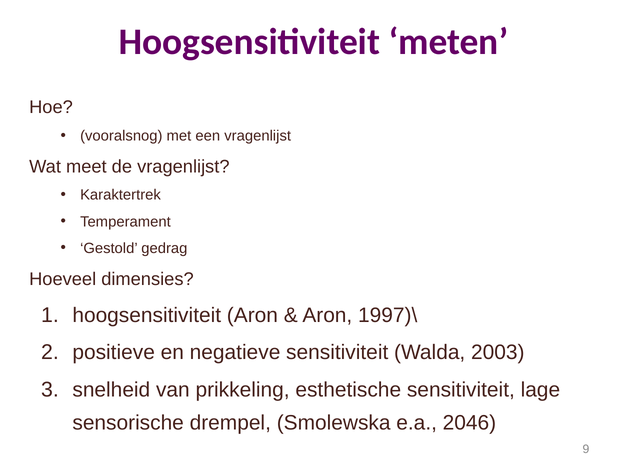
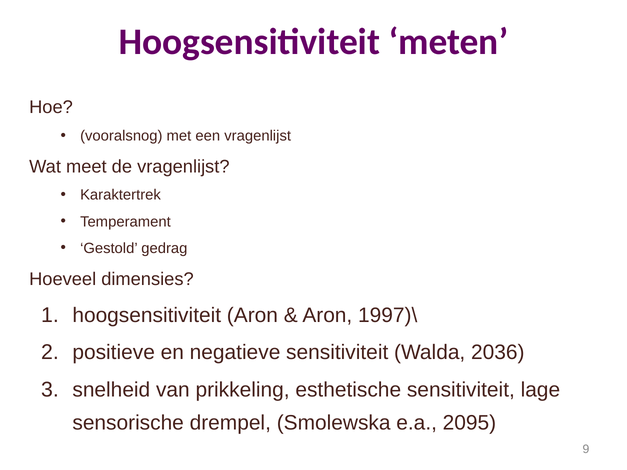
2003: 2003 -> 2036 (498, 353)
2046: 2046 -> 2095 (469, 423)
